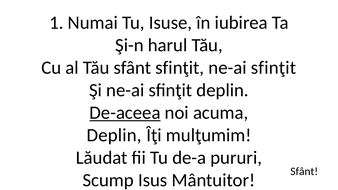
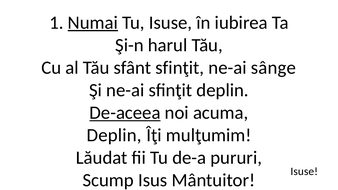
Numai underline: none -> present (93, 23)
sfinţit: sfinţit -> sânge (274, 68)
Sfânt: Sfânt -> Isuse (304, 171)
